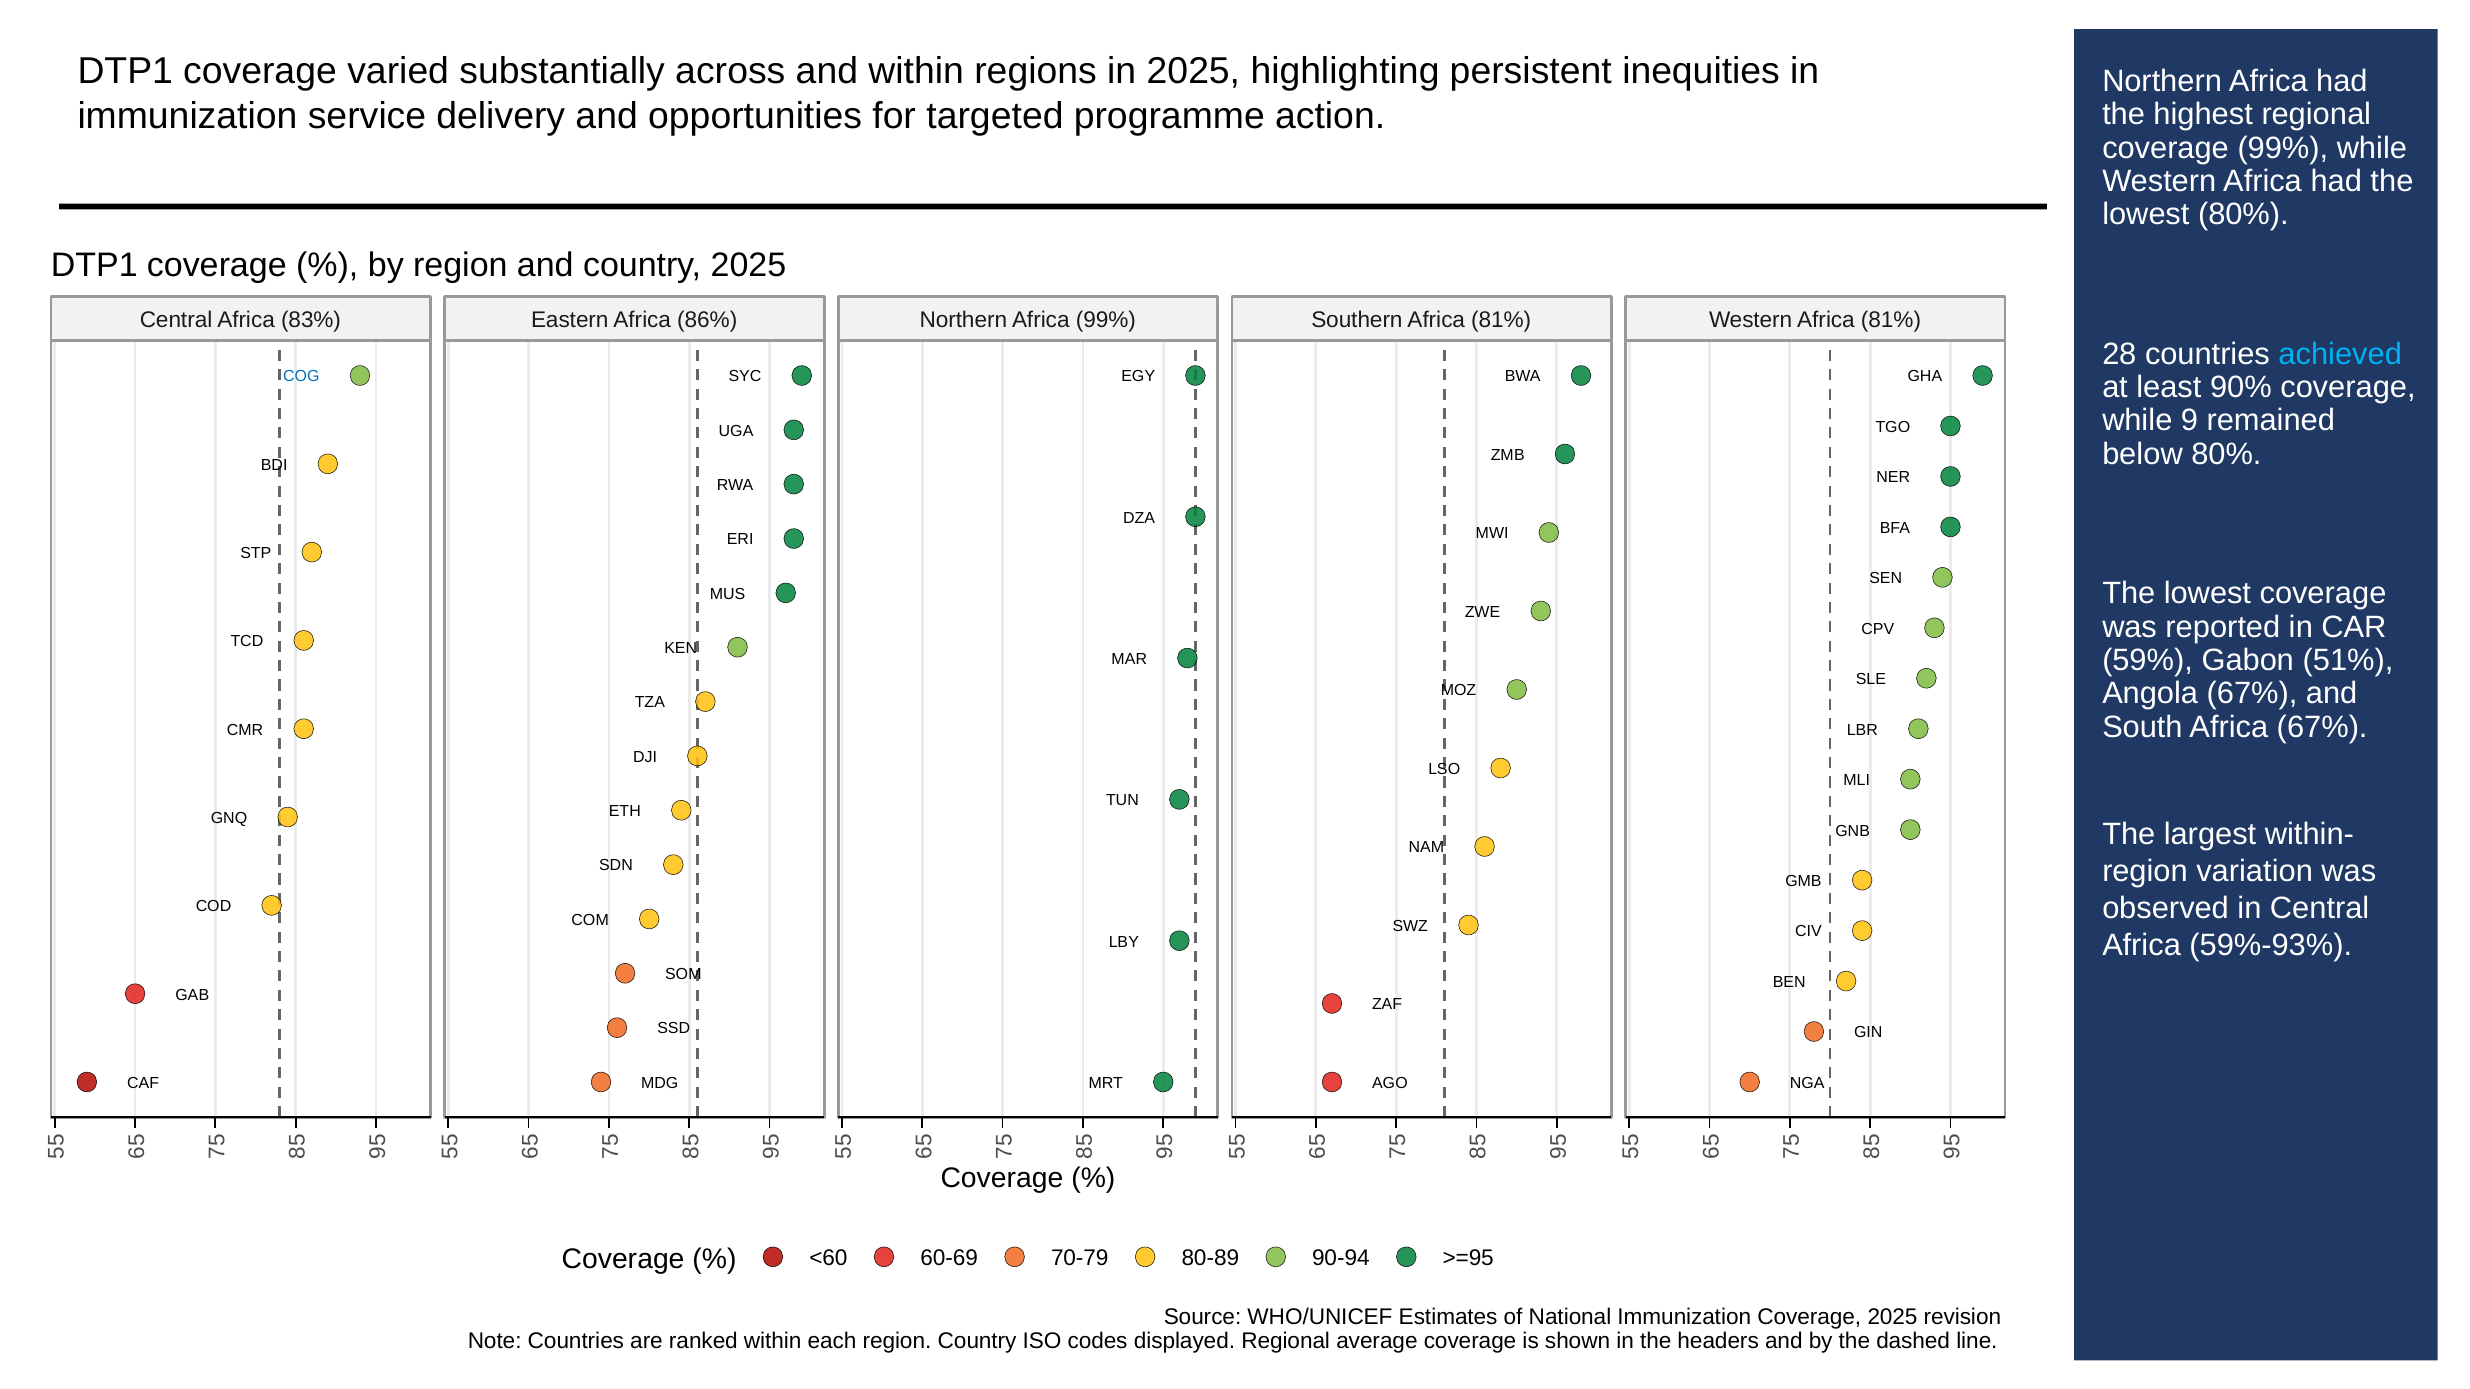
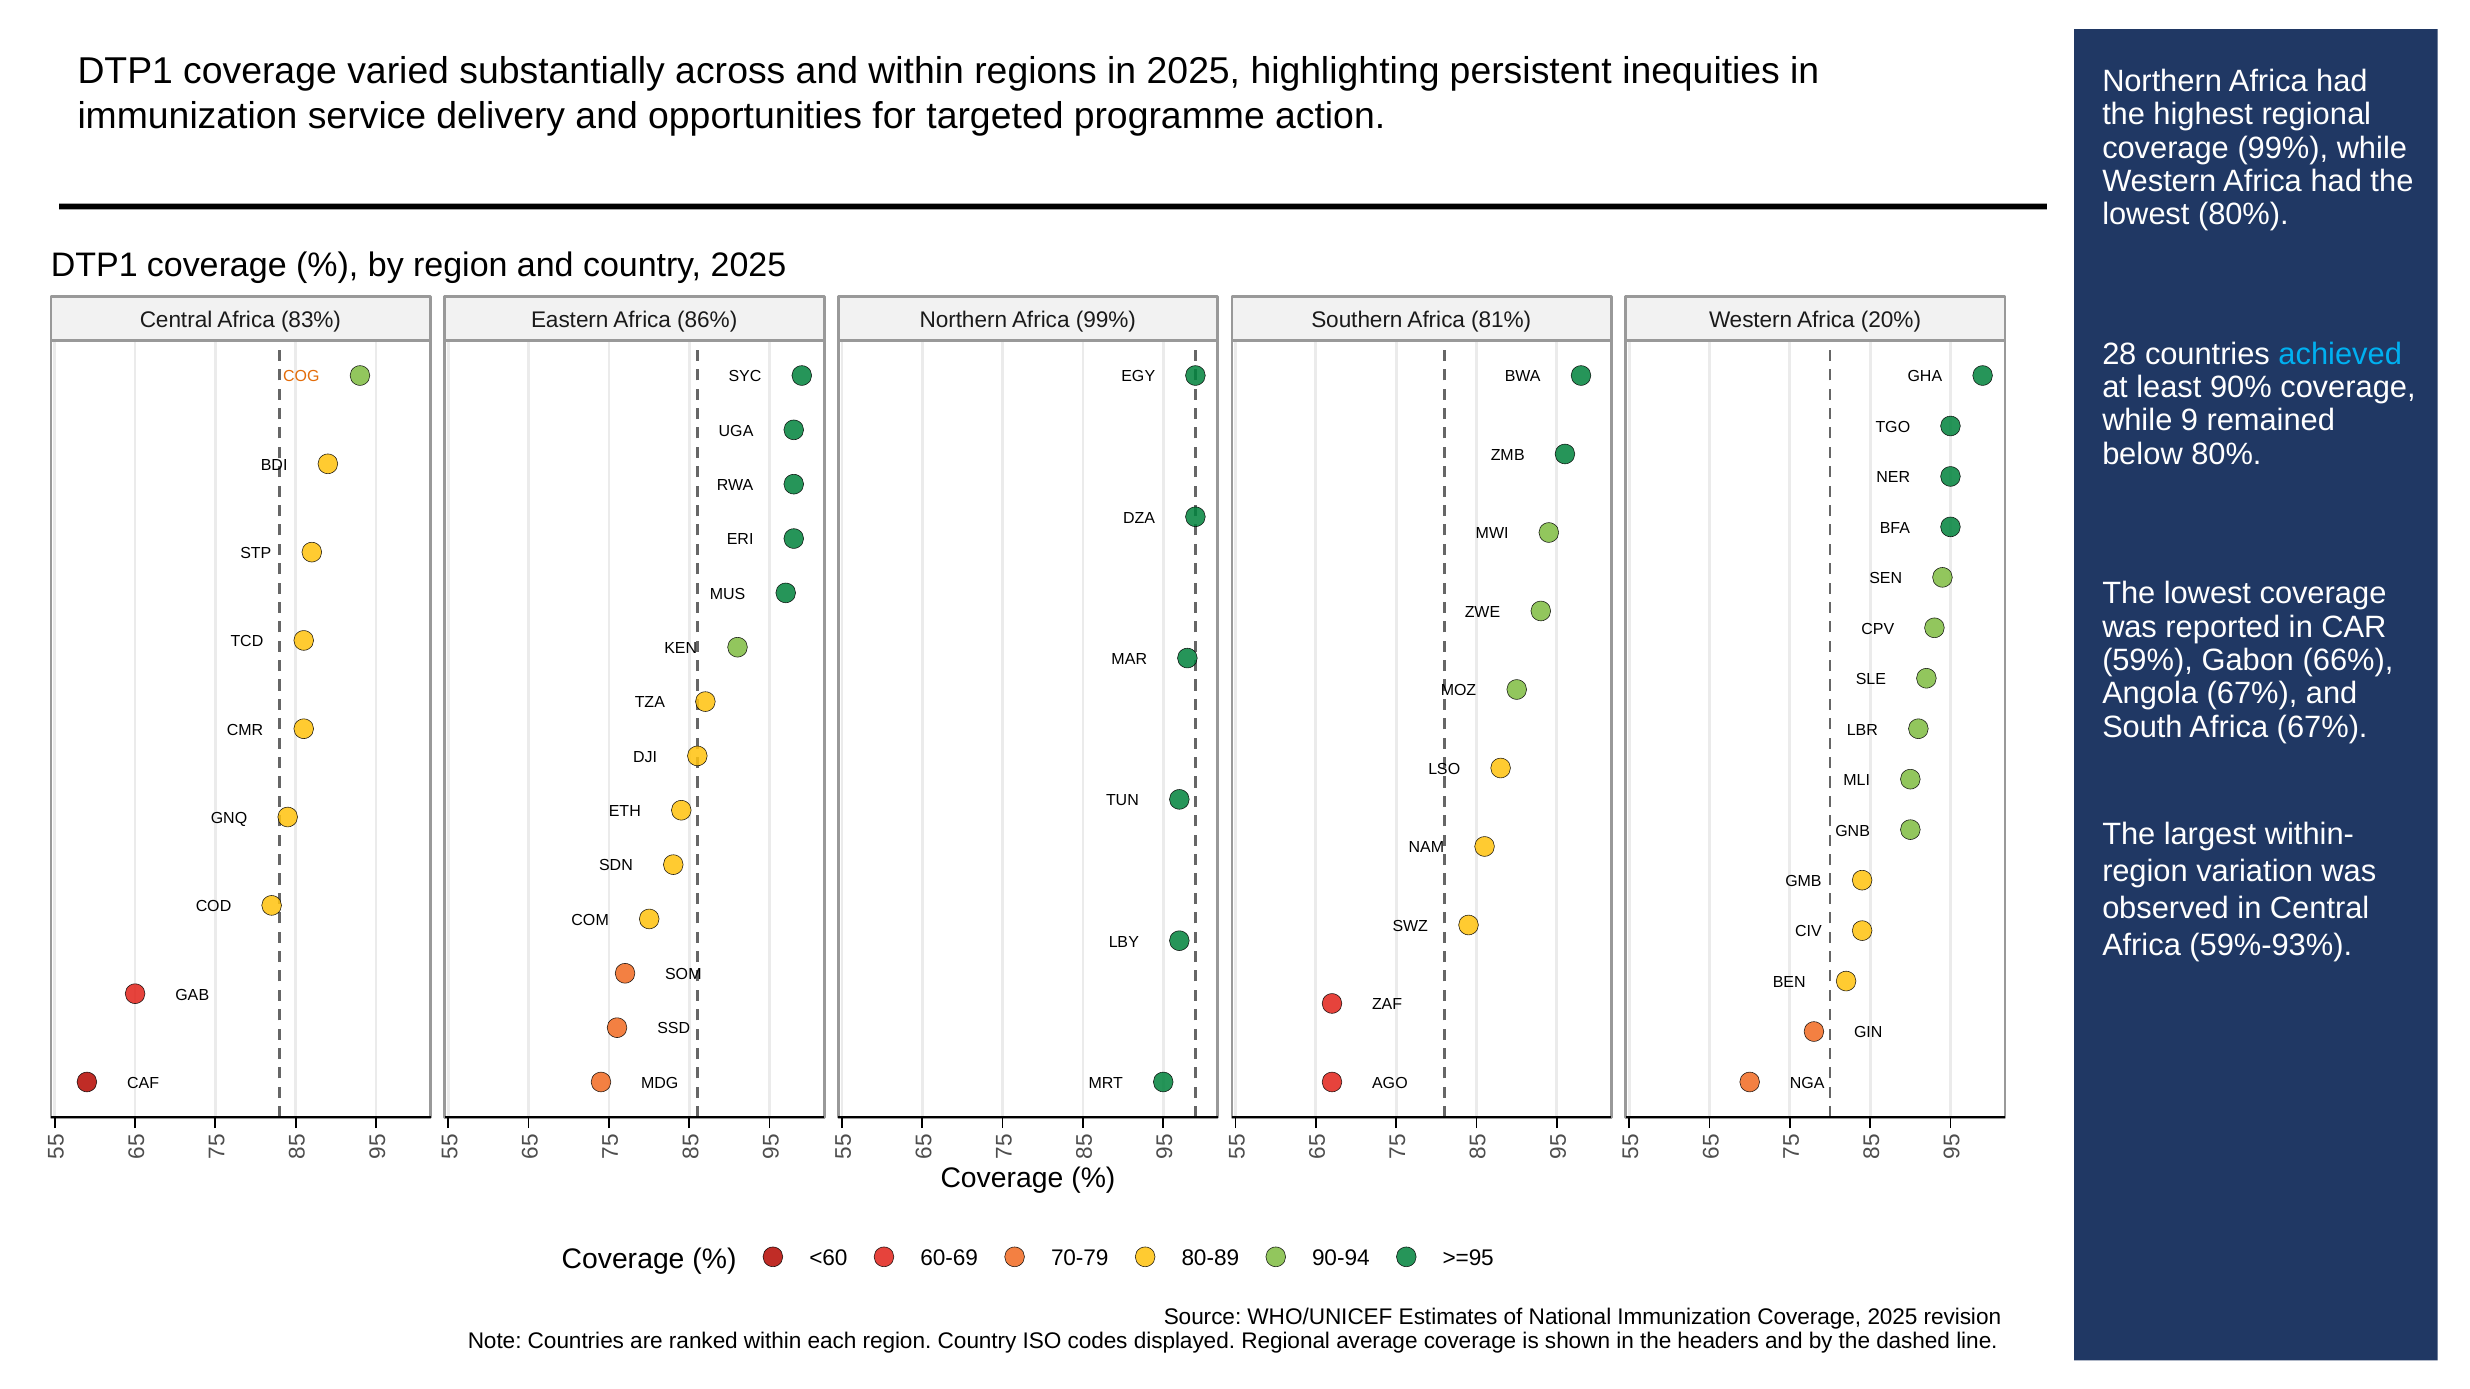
Western Africa 81%: 81% -> 20% (1891, 320)
COG colour: blue -> orange (301, 377)
51%: 51% -> 66% (2348, 660)
